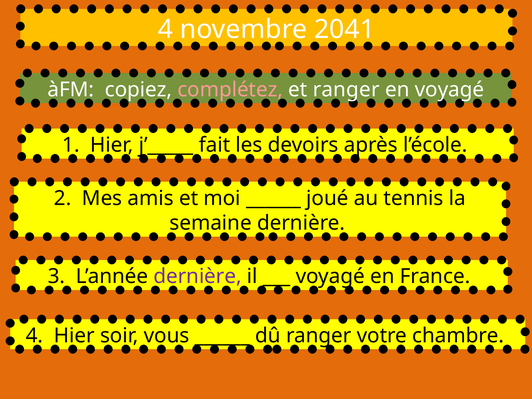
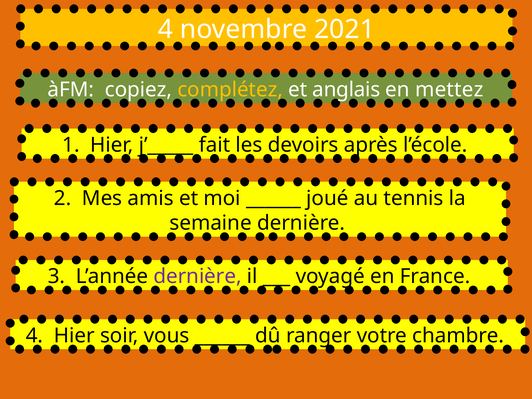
2041: 2041 -> 2021 (344, 29)
complétez colour: pink -> yellow (230, 90)
et ranger: ranger -> anglais (346, 90)
en voyagé: voyagé -> mettez (449, 90)
